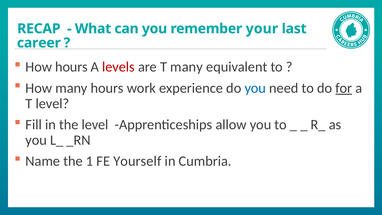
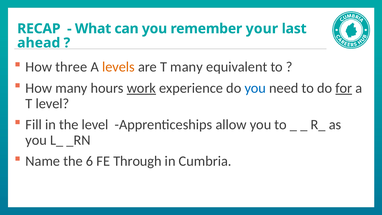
career: career -> ahead (39, 43)
How hours: hours -> three (71, 67)
levels colour: red -> orange (118, 67)
work underline: none -> present (141, 88)
1: 1 -> 6 (90, 161)
Yourself: Yourself -> Through (137, 161)
